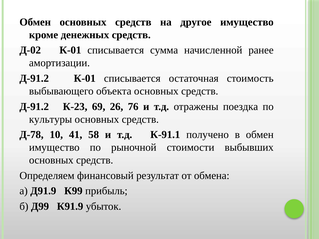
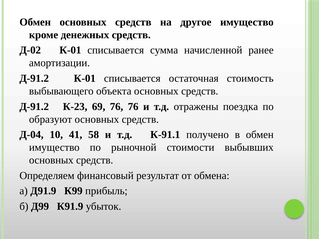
69 26: 26 -> 76 (117, 107)
культуры: культуры -> образуют (51, 119)
Д-78: Д-78 -> Д-04 (32, 135)
